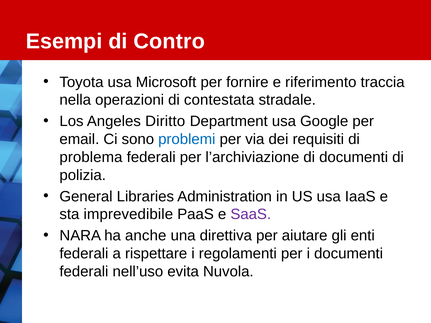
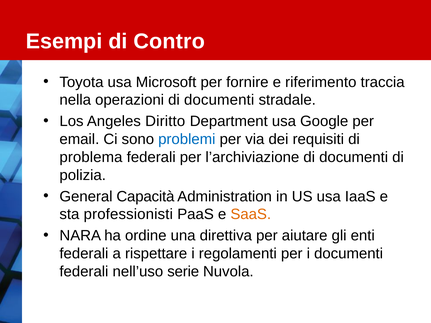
operazioni di contestata: contestata -> documenti (219, 100)
Libraries: Libraries -> Capacità (145, 197)
imprevedibile: imprevedibile -> professionisti (128, 215)
SaaS colour: purple -> orange (251, 215)
anche: anche -> ordine (146, 236)
evita: evita -> serie (183, 272)
